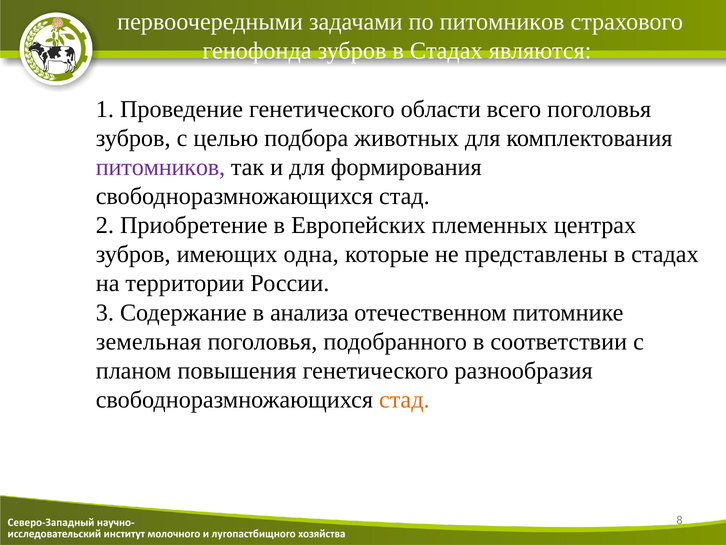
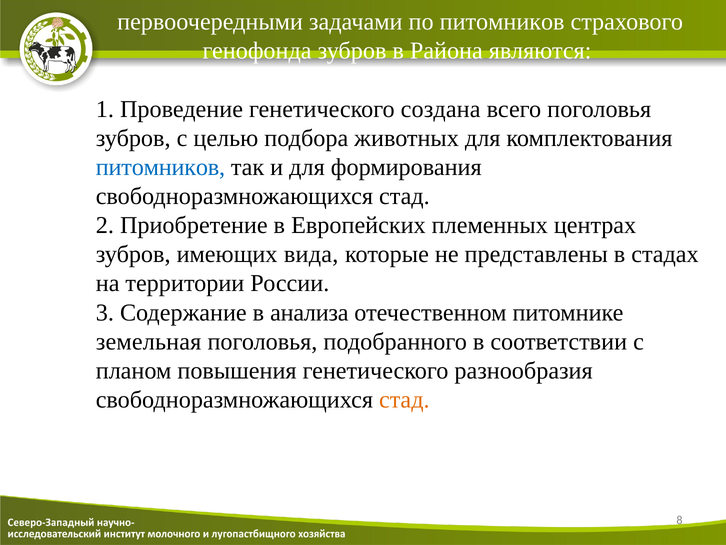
зубров в Стадах: Стадах -> Района (446, 51)
области: области -> создана (441, 109)
питомников colour: purple -> blue (160, 167)
одна: одна -> вида (311, 254)
